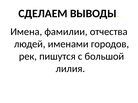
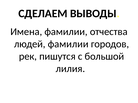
людей именами: именами -> фамилии (68, 44)
